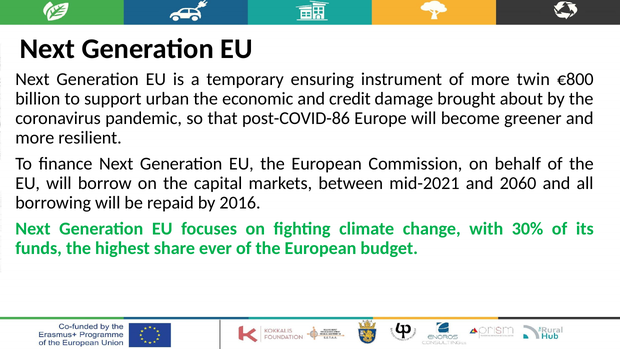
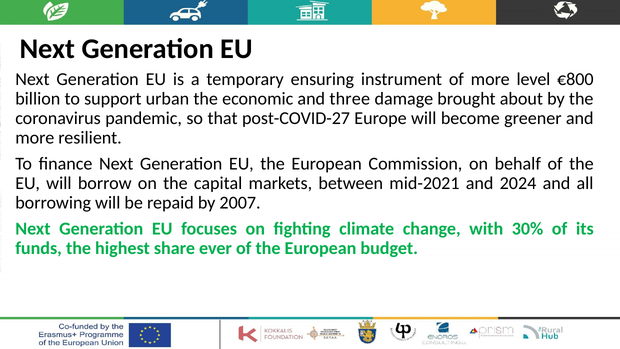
twin: twin -> level (533, 79)
credit: credit -> three (350, 99)
post-COVID-86: post-COVID-86 -> post-COVID-27 (296, 118)
2060: 2060 -> 2024 (518, 183)
2016: 2016 -> 2007 (240, 203)
